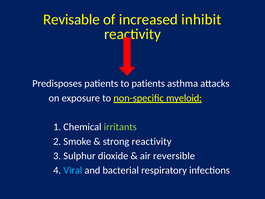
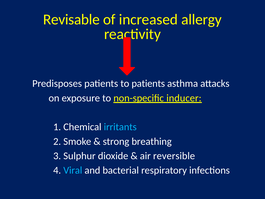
inhibit: inhibit -> allergy (201, 20)
myeloid: myeloid -> inducer (184, 98)
irritants colour: light green -> light blue (120, 127)
strong reactivity: reactivity -> breathing (152, 141)
